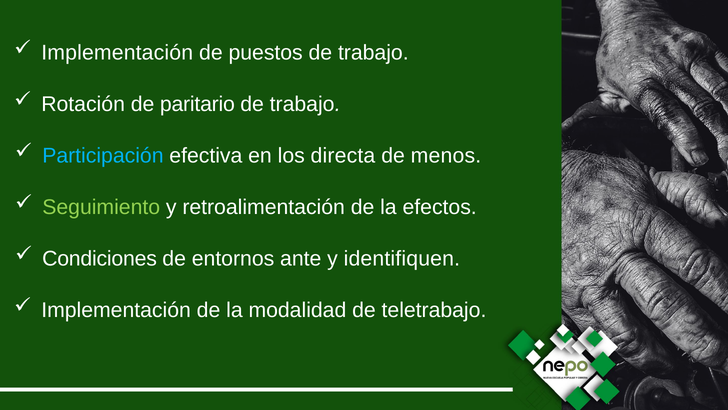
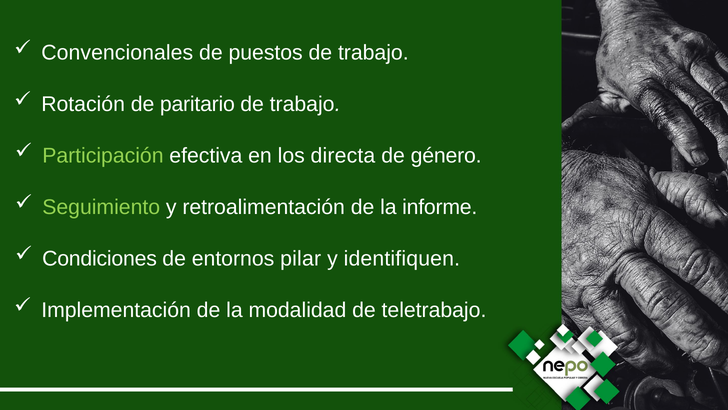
Implementación: Implementación -> Convencionales (117, 53)
Participación colour: light blue -> light green (103, 155)
menos: menos -> género (446, 155)
efectos: efectos -> informe (440, 207)
ante: ante -> pilar (301, 258)
